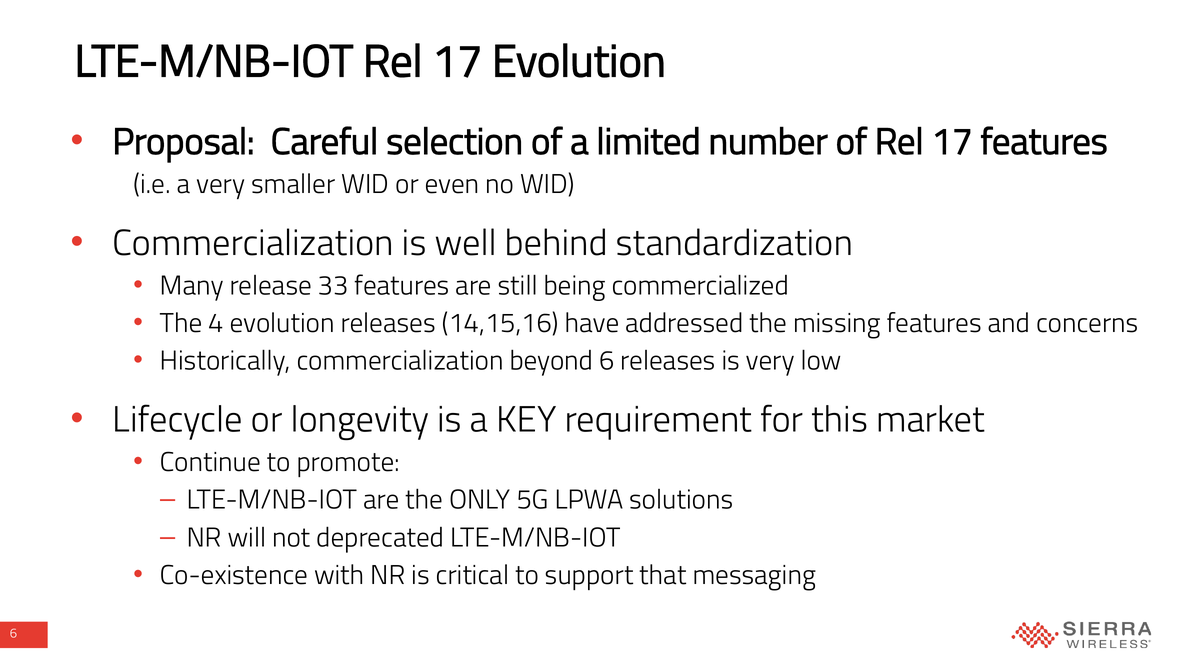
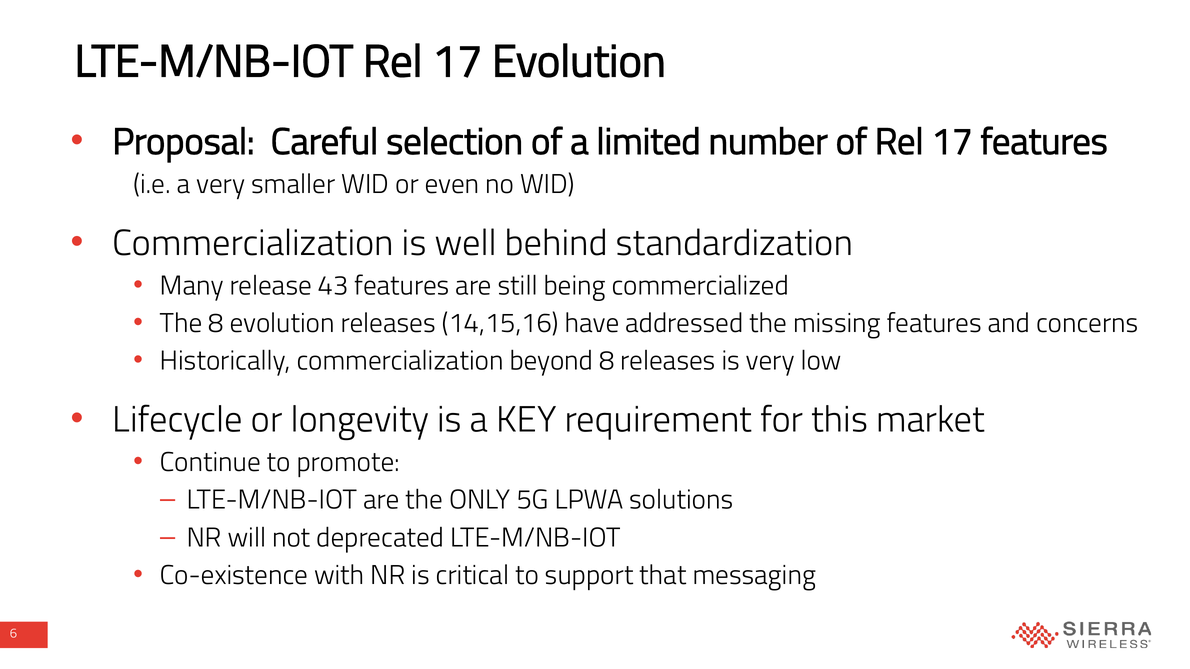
33: 33 -> 43 (333, 286)
The 4: 4 -> 8 (216, 323)
beyond 6: 6 -> 8 (607, 361)
